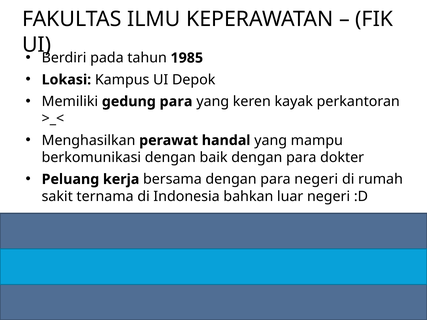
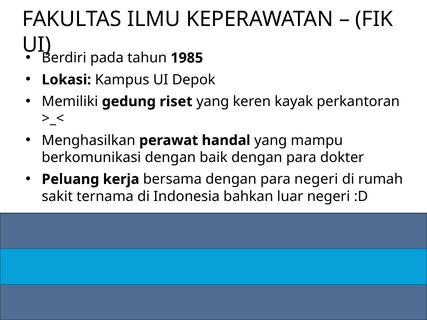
gedung para: para -> riset (176, 102)
